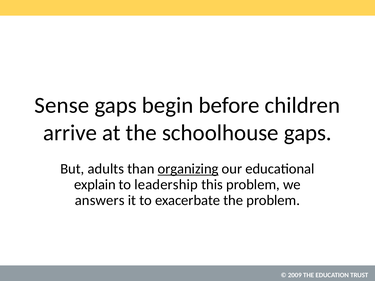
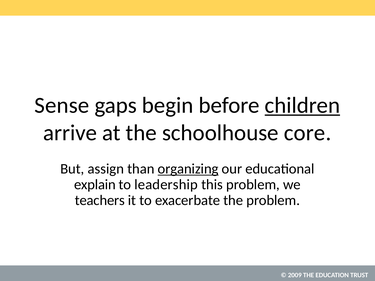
children underline: none -> present (302, 105)
schoolhouse gaps: gaps -> core (308, 133)
adults: adults -> assign (106, 169)
answers: answers -> teachers (100, 201)
